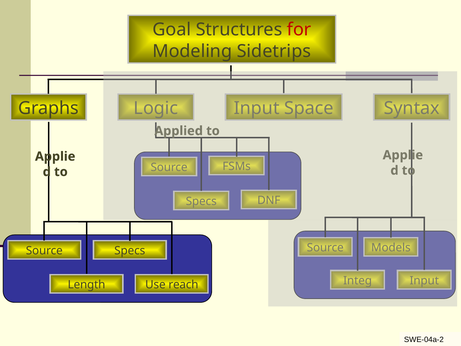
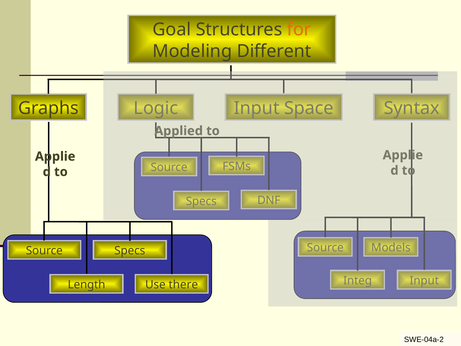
for colour: red -> orange (299, 30)
Sidetrips: Sidetrips -> Different (274, 51)
reach: reach -> there (183, 284)
